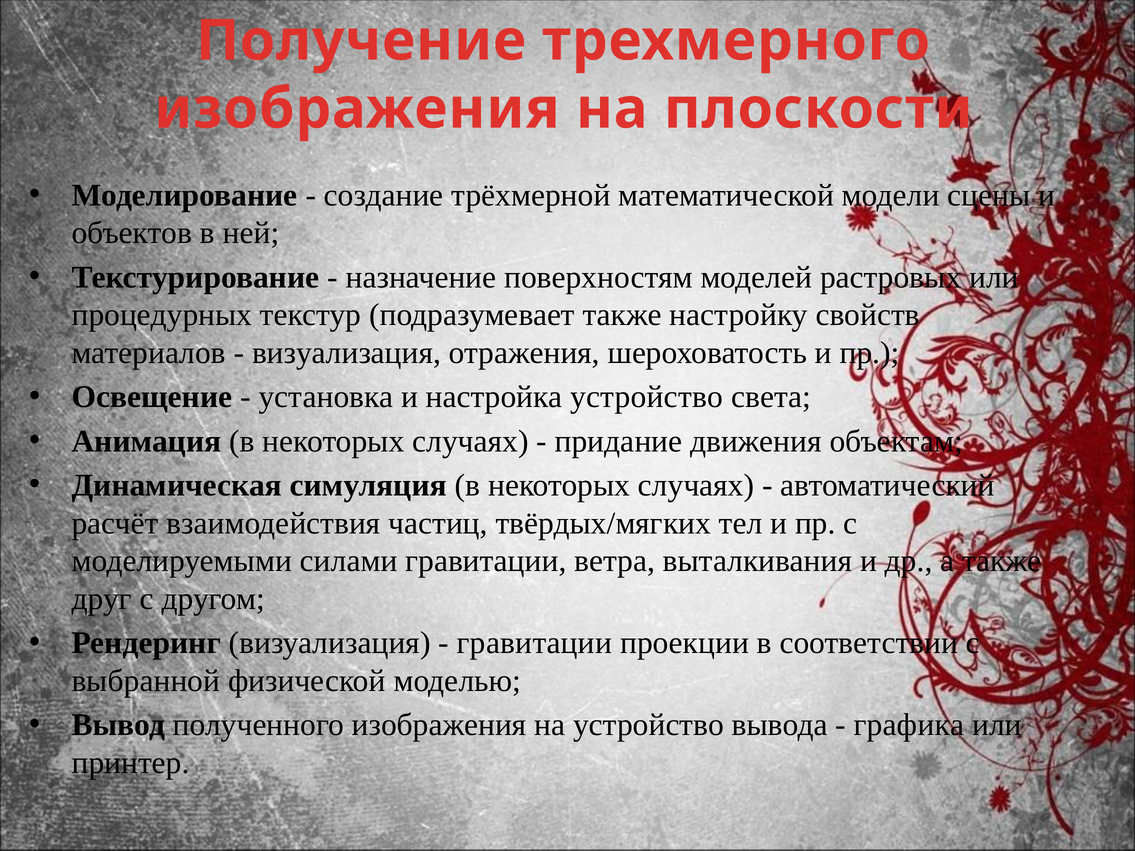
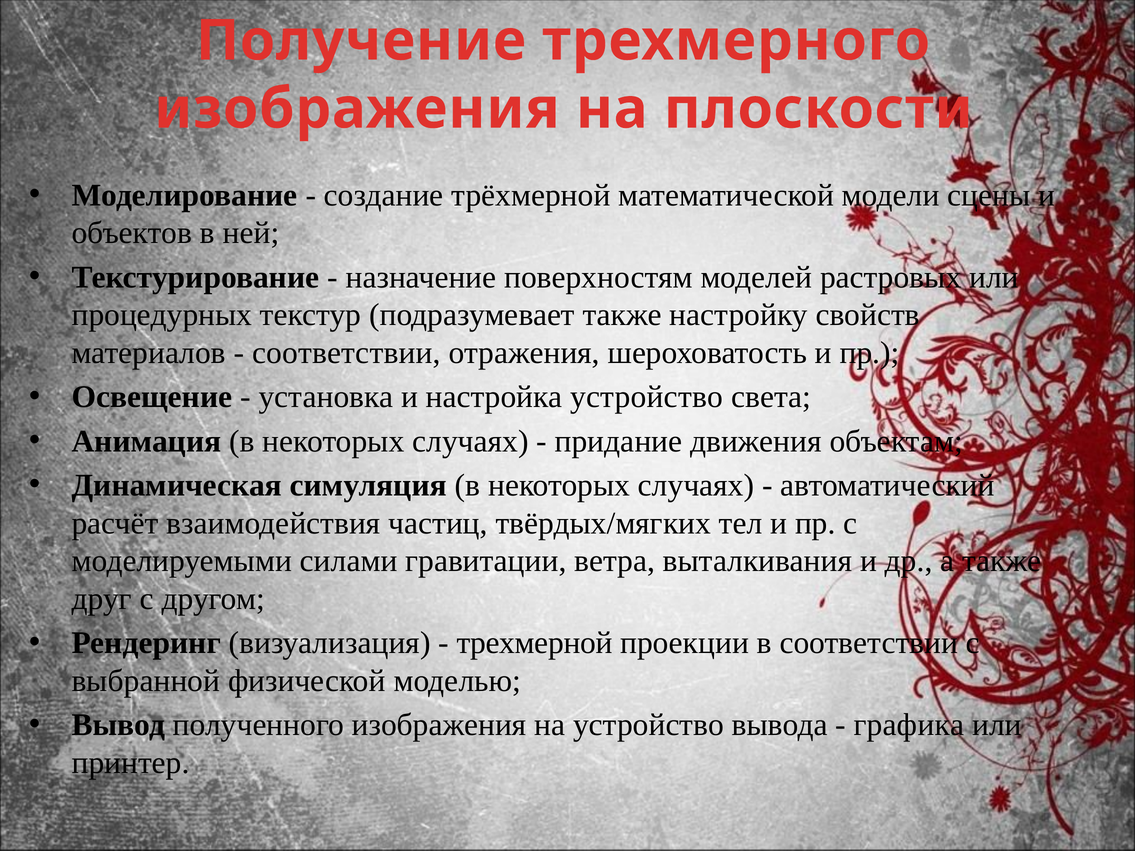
визуализация: визуализация -> соответствии (346, 353)
гравитации: гравитации -> трехмерной (535, 643)
